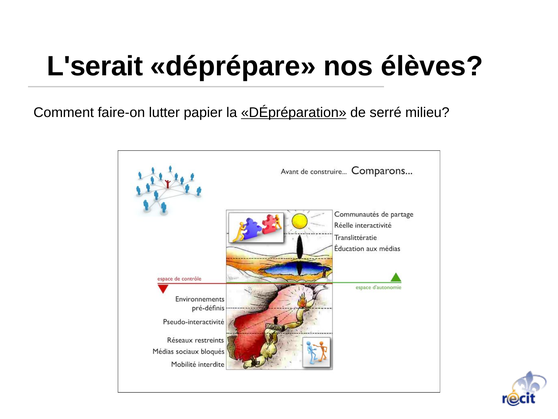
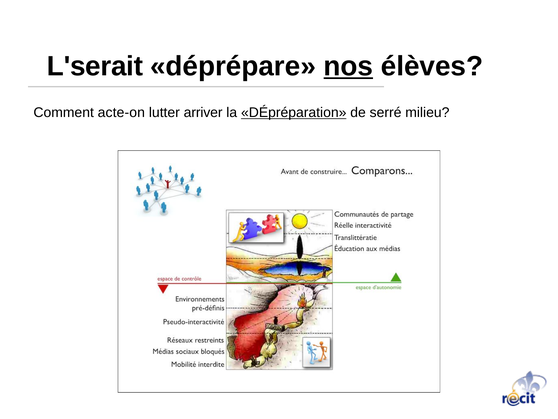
nos underline: none -> present (348, 66)
faire-on: faire-on -> acte-on (121, 113)
papier: papier -> arriver (203, 113)
